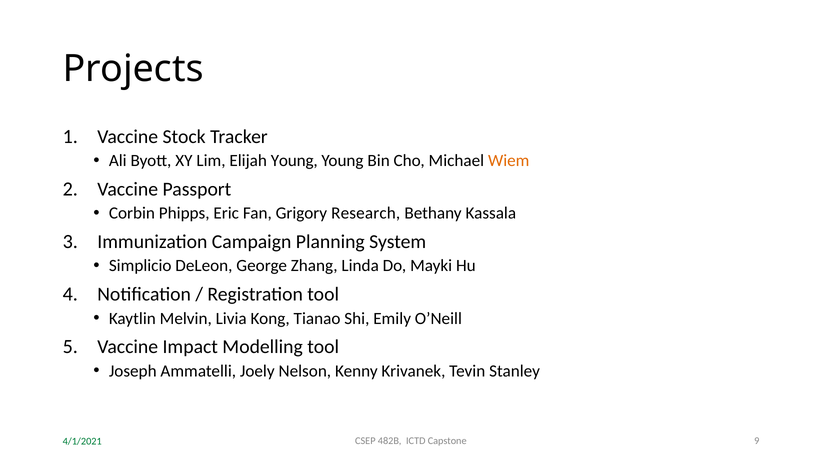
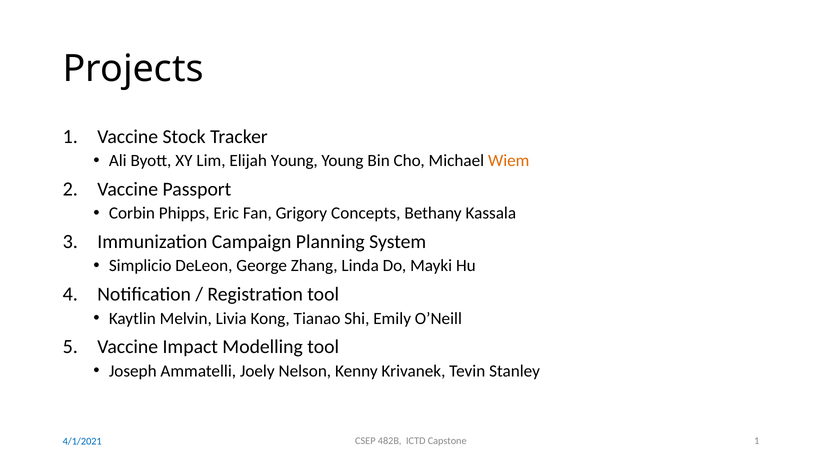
Research: Research -> Concepts (366, 213)
Capstone 9: 9 -> 1 (757, 441)
4/1/2021 colour: green -> blue (82, 442)
